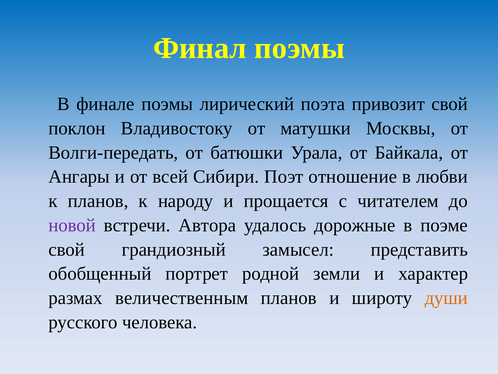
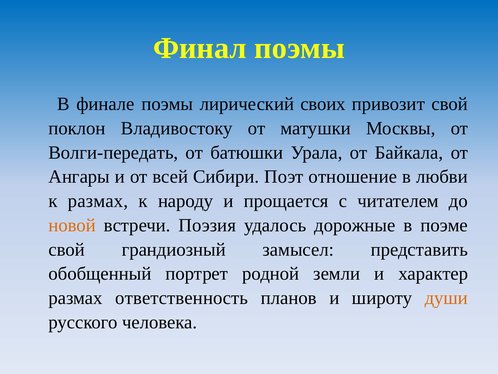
поэта: поэта -> своих (323, 104)
к планов: планов -> размах (98, 201)
новой colour: purple -> orange (72, 225)
Автора: Автора -> Поэзия (207, 225)
величественным: величественным -> ответственность (182, 298)
